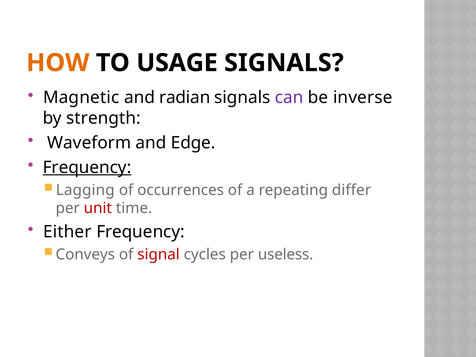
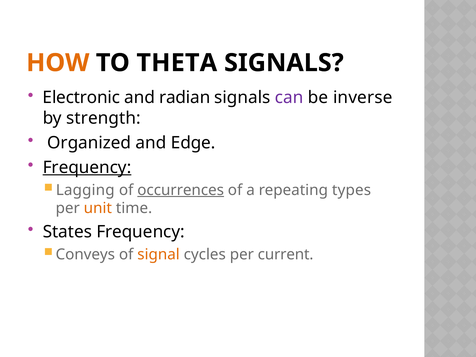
USAGE: USAGE -> THETA (177, 63)
Magnetic: Magnetic -> Electronic (81, 98)
Waveform: Waveform -> Organized (89, 143)
occurrences underline: none -> present (181, 190)
differ: differ -> types (352, 190)
unit colour: red -> orange (98, 208)
Either: Either -> States (67, 232)
signal colour: red -> orange (159, 254)
useless: useless -> current (286, 254)
